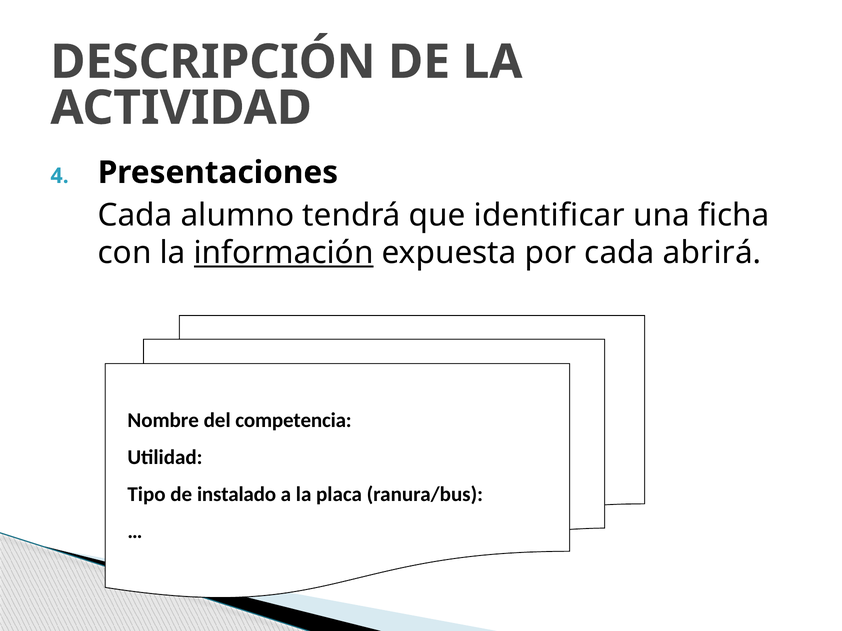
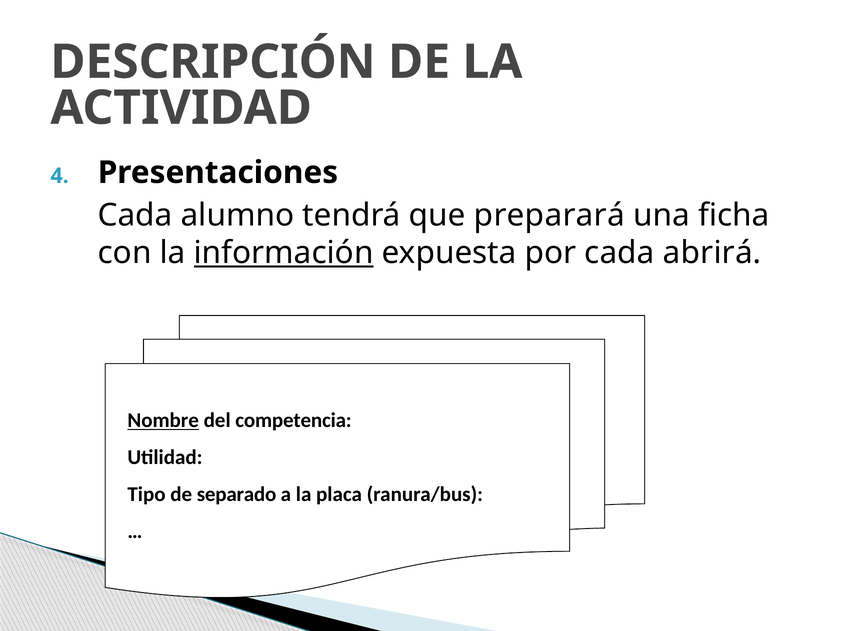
identificar: identificar -> preparará (549, 215)
Nombre underline: none -> present (163, 421)
instalado: instalado -> separado (237, 495)
